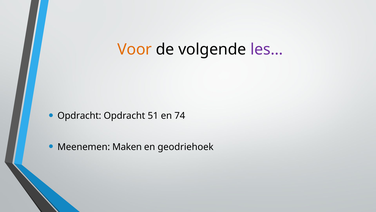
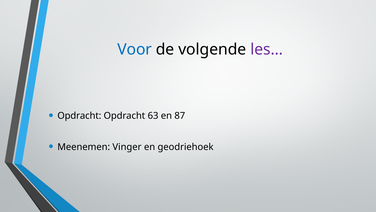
Voor colour: orange -> blue (135, 49)
51: 51 -> 63 (153, 116)
74: 74 -> 87 (180, 116)
Maken: Maken -> Vinger (127, 147)
